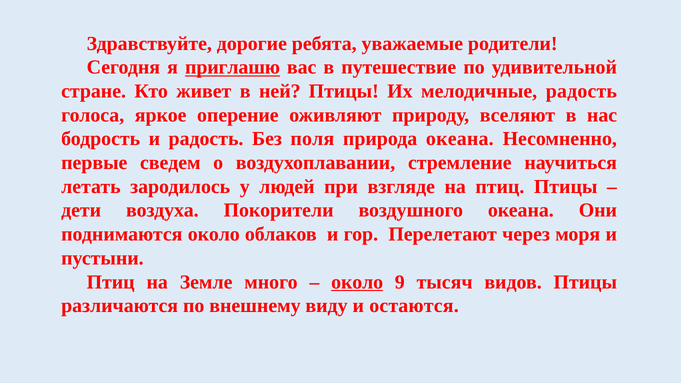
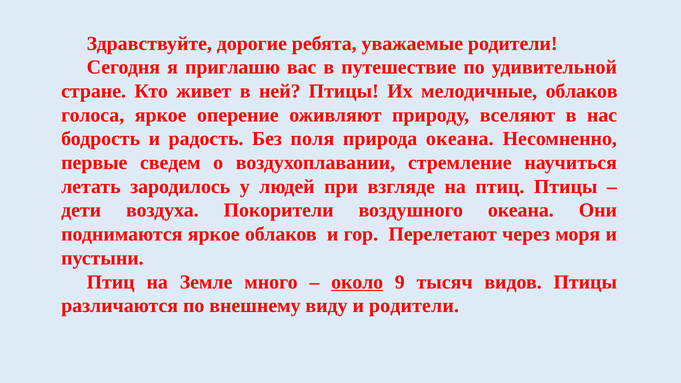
приглашю underline: present -> none (233, 67)
мелодичные радость: радость -> облаков (582, 91)
поднимаются около: около -> яркое (214, 234)
и остаются: остаются -> родители (414, 306)
